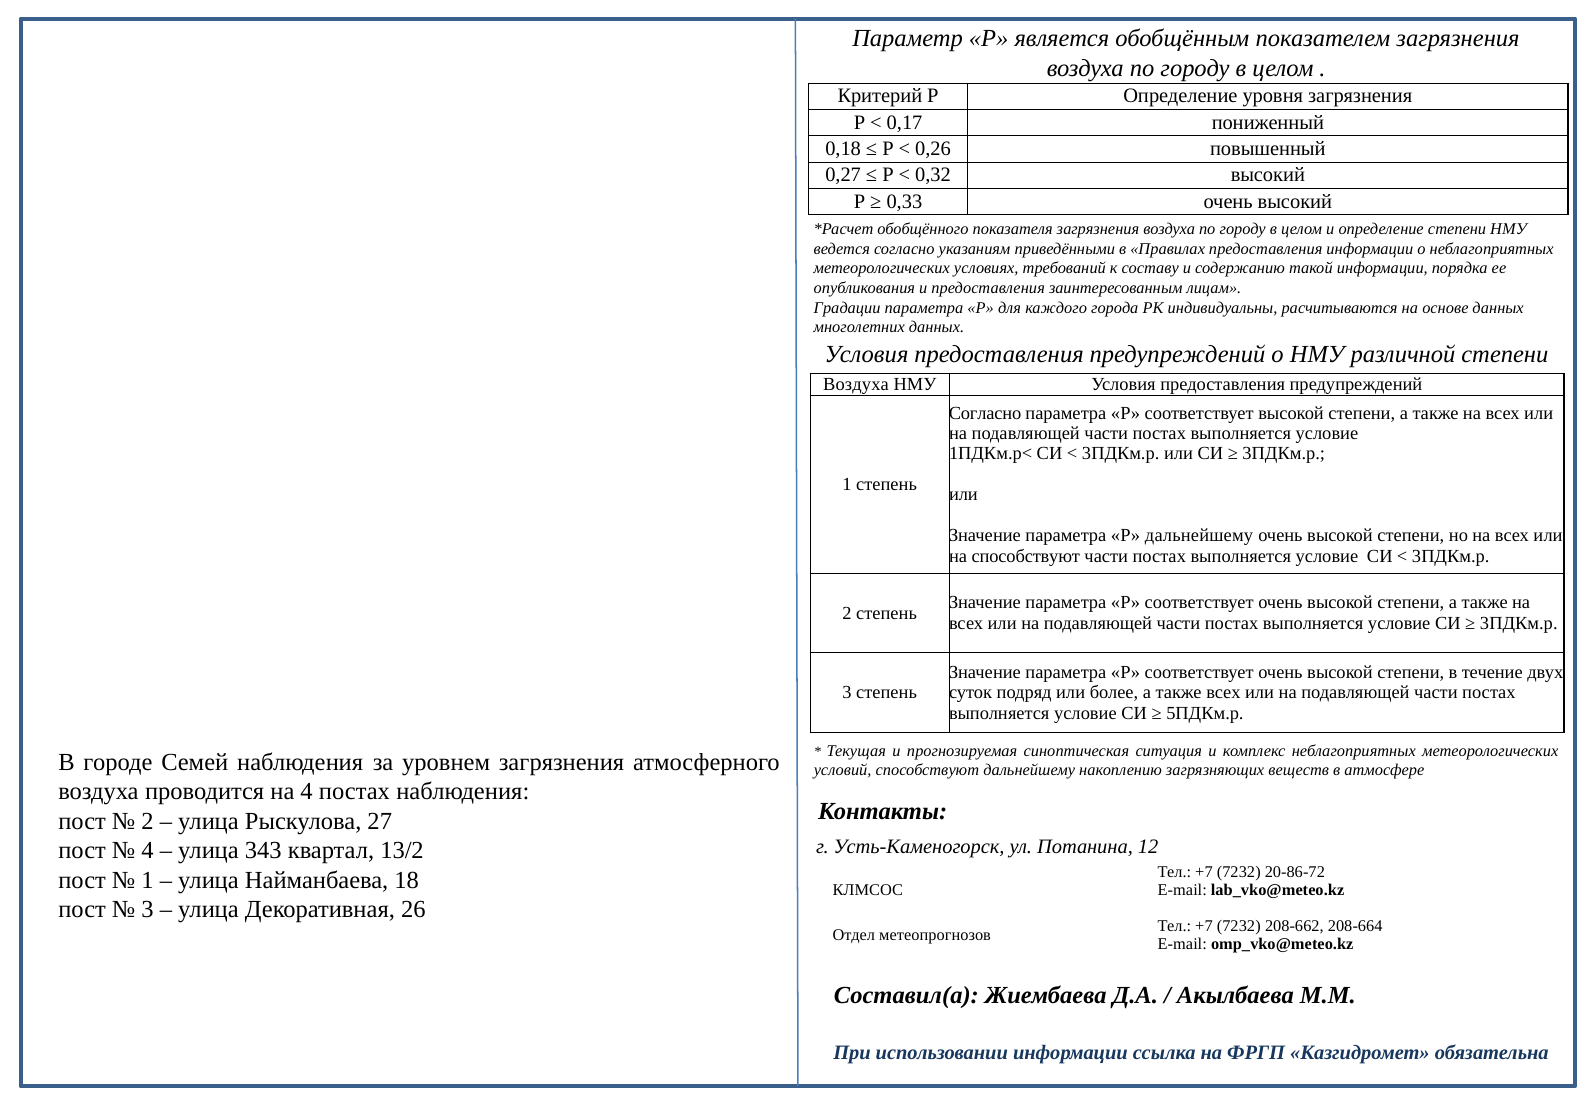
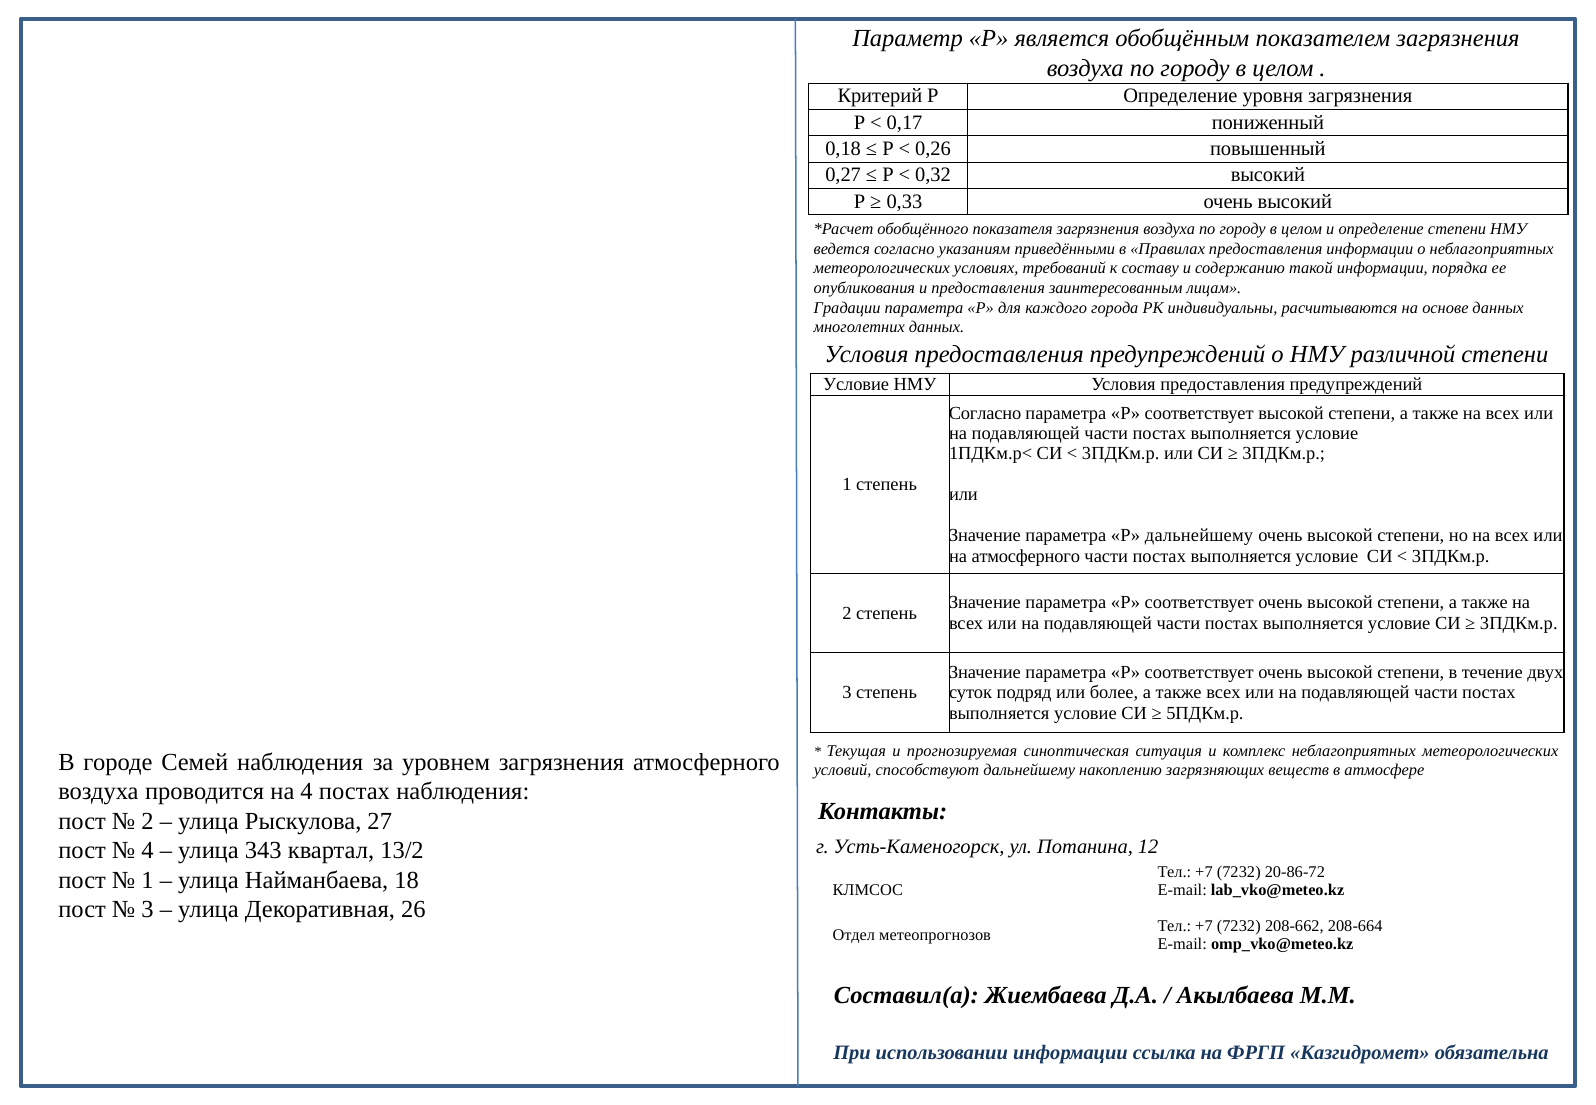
Воздуха: Воздуха -> Условие (856, 385)
на способствуют: способствуют -> атмосферного (1026, 556)
